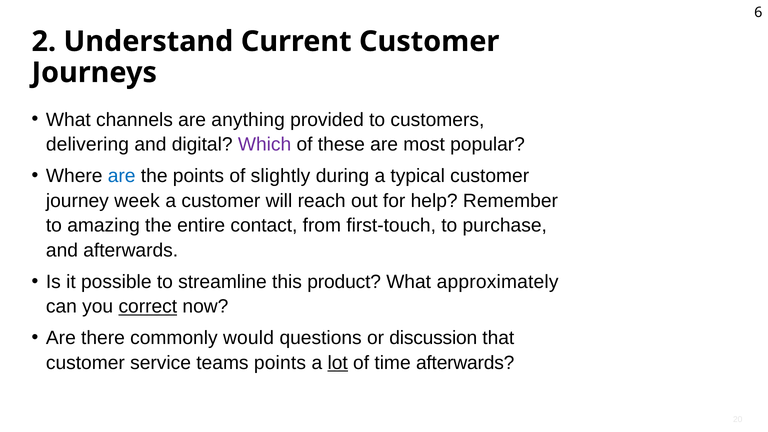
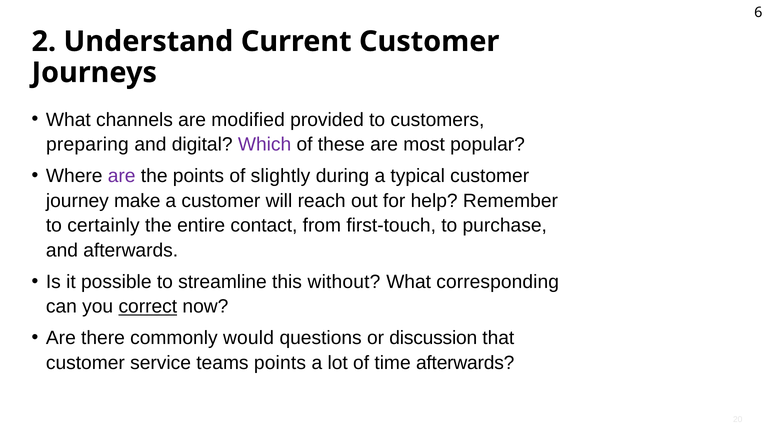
anything: anything -> modified (248, 120)
delivering: delivering -> preparing (87, 145)
are colour: blue -> purple (122, 176)
week: week -> make (137, 201)
amazing: amazing -> certainly (103, 226)
product: product -> without (344, 282)
approximately: approximately -> corresponding (498, 282)
lot underline: present -> none (338, 363)
